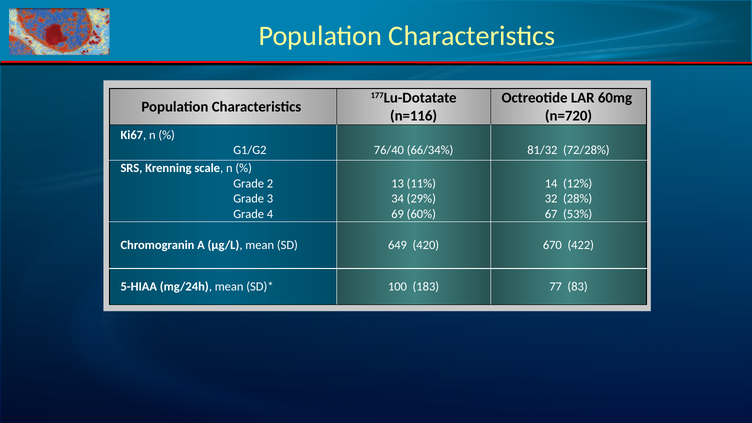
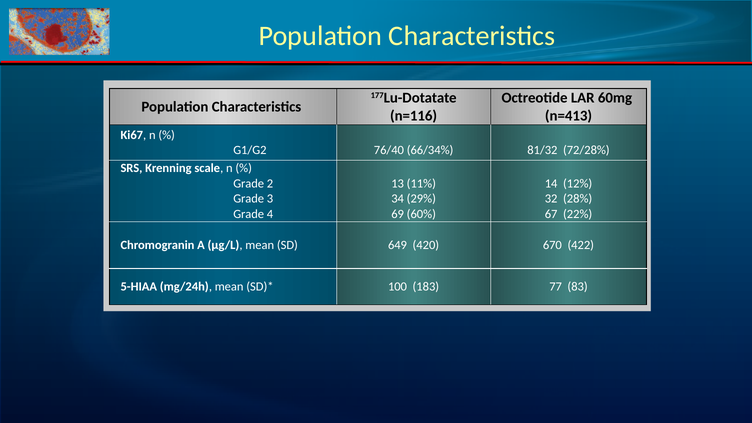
n=720: n=720 -> n=413 (568, 116)
53%: 53% -> 22% (578, 214)
